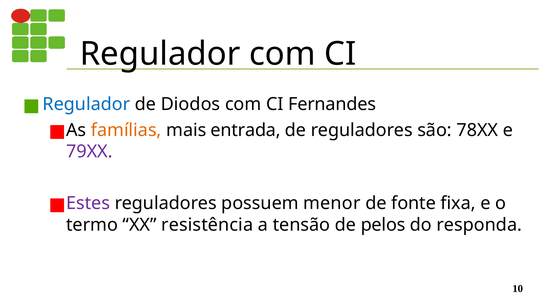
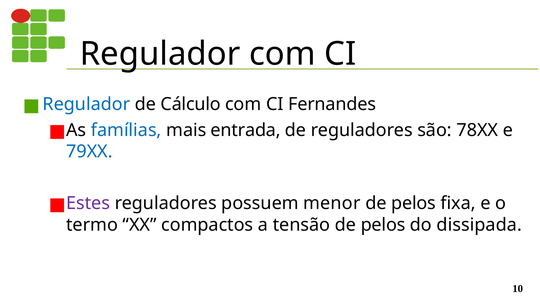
Diodos: Diodos -> Cálculo (191, 104)
famílias colour: orange -> blue (126, 130)
79XX colour: purple -> blue (89, 152)
fonte: fonte -> pelos (414, 203)
resistência: resistência -> compactos (207, 225)
responda: responda -> dissipada (479, 225)
